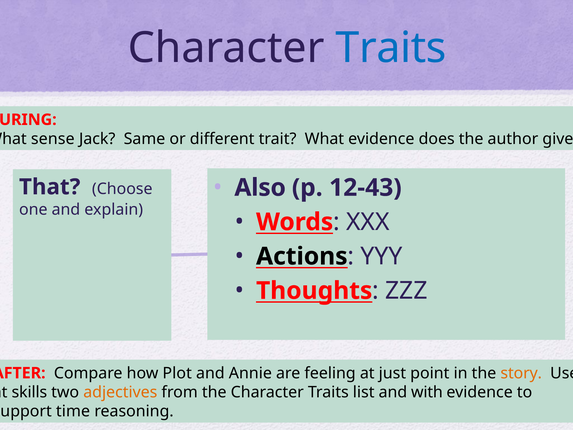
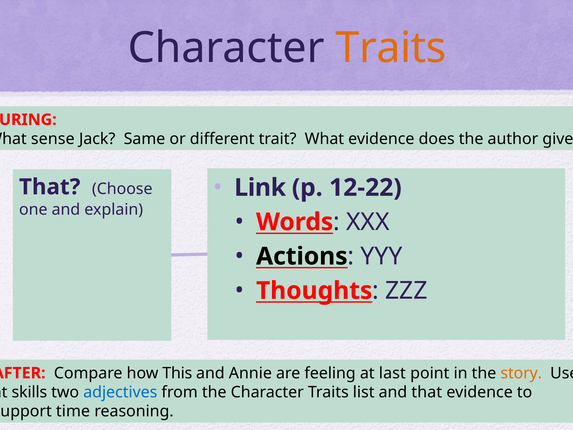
Traits colour: blue -> orange (391, 48)
Also: Also -> Link (260, 188)
12-43: 12-43 -> 12-22 (365, 188)
Plot: Plot -> This (177, 373)
just: just -> last (392, 373)
adjectives colour: orange -> blue (120, 392)
and with: with -> that (427, 392)
